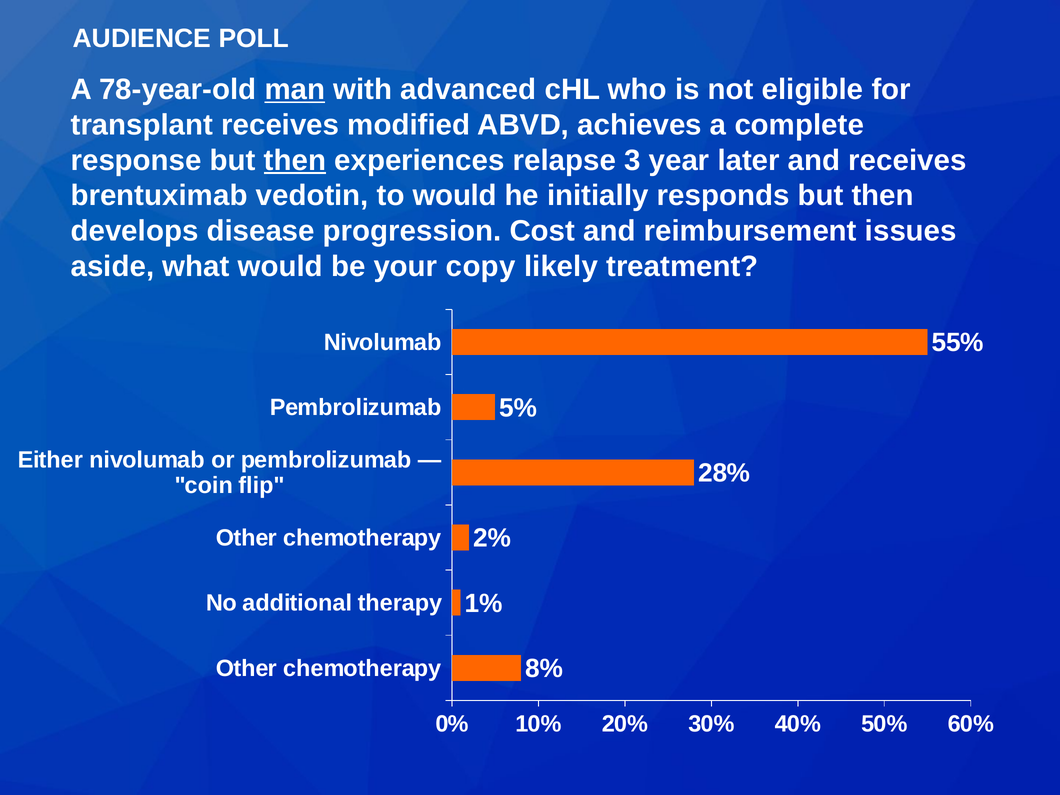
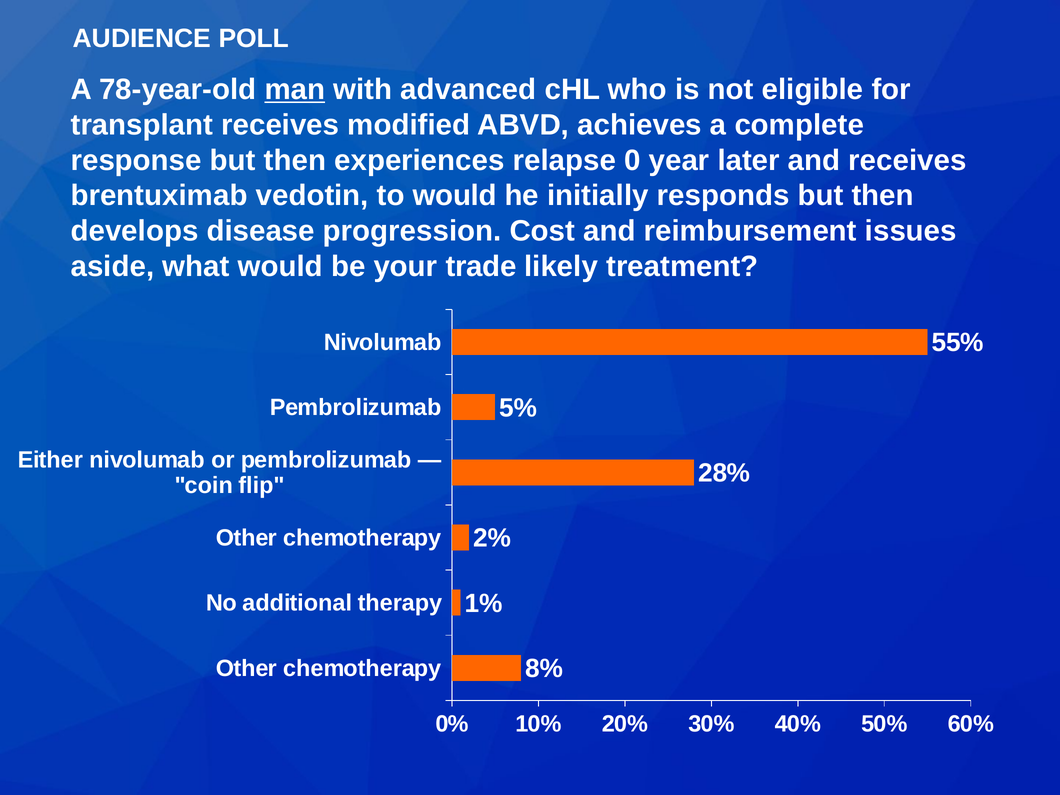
then underline: present -> none (295, 160)
3: 3 -> 0 (632, 160)
copy: copy -> trade (481, 266)
